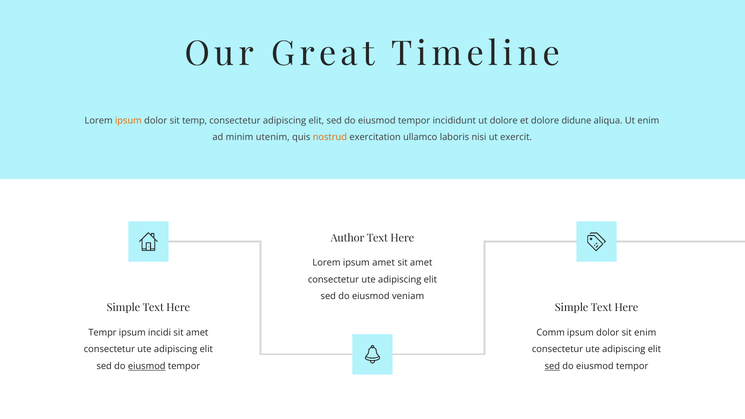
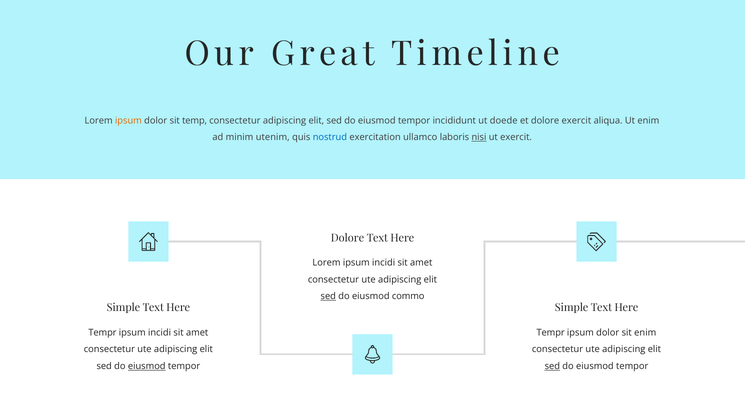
ut dolore: dolore -> doede (504, 120)
dolore didune: didune -> exercit (576, 120)
nostrud colour: orange -> blue (330, 137)
nisi underline: none -> present (479, 137)
Author: Author -> Dolore (347, 238)
Lorem ipsum amet: amet -> incidi (384, 263)
sed underline: none -> present (328, 296)
veniam: veniam -> commo (408, 296)
Comm: Comm -> Tempr (551, 333)
